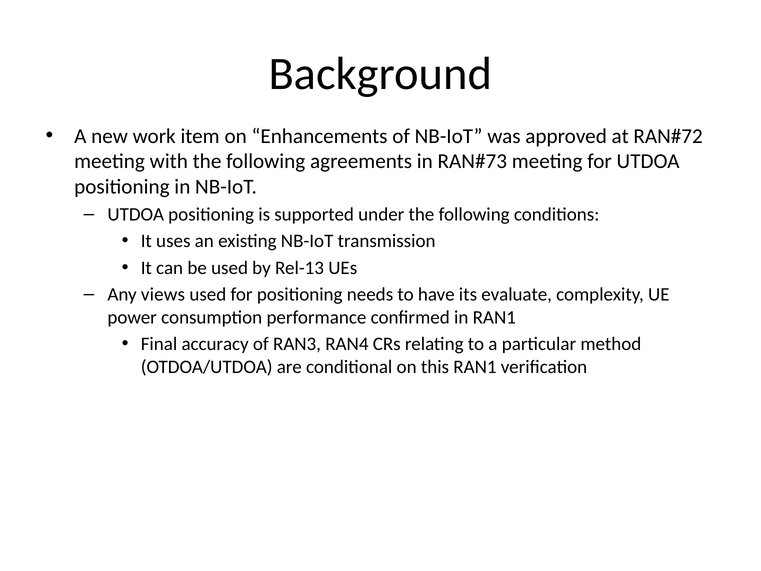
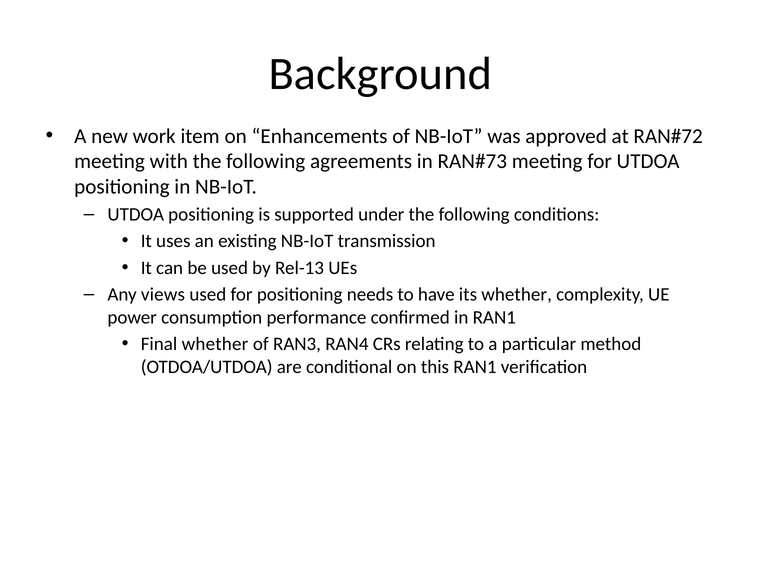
its evaluate: evaluate -> whether (517, 294)
Final accuracy: accuracy -> whether (215, 344)
